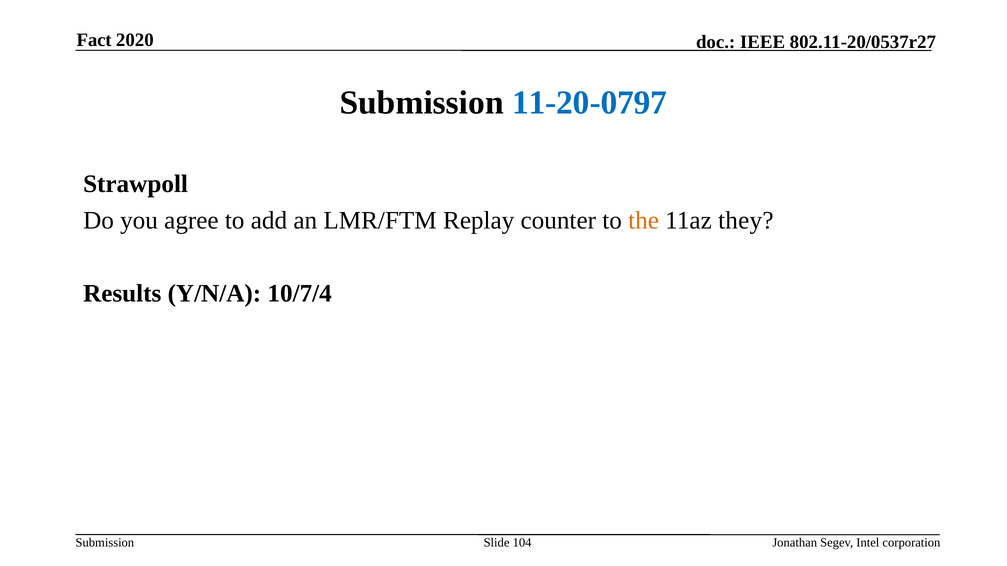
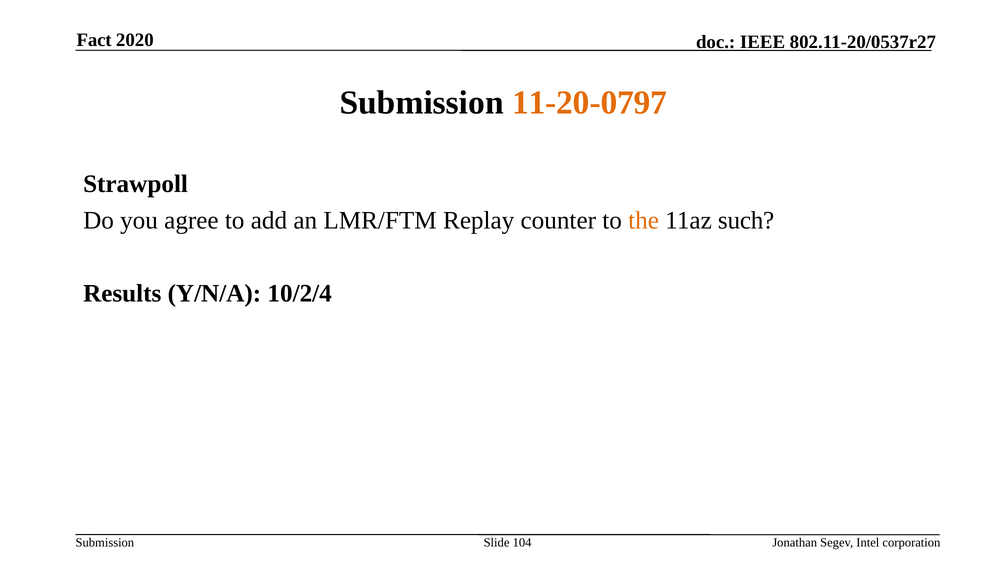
11-20-0797 colour: blue -> orange (590, 103)
they: they -> such (746, 221)
10/7/4: 10/7/4 -> 10/2/4 (300, 294)
